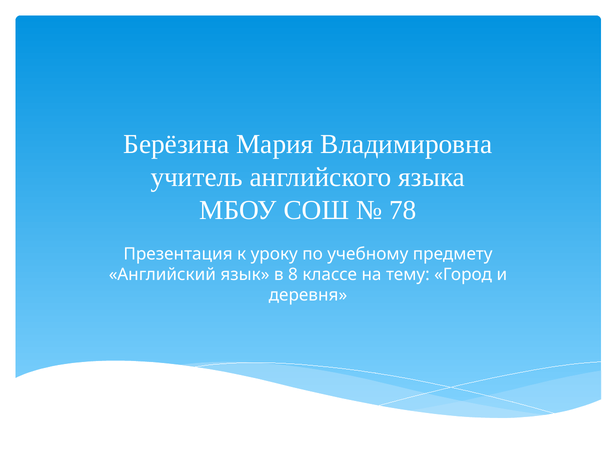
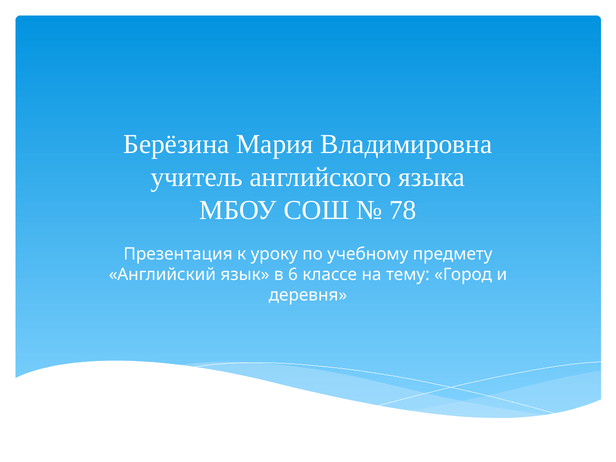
8: 8 -> 6 (293, 275)
